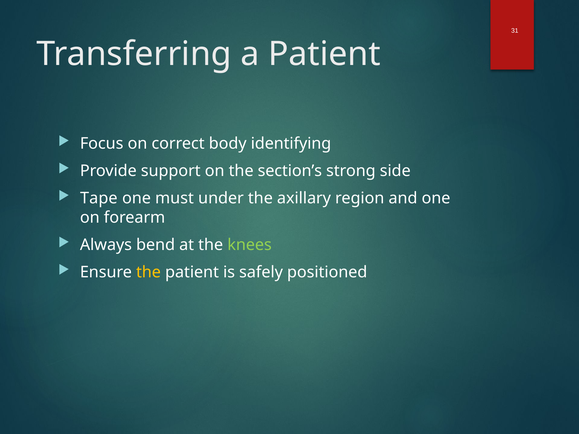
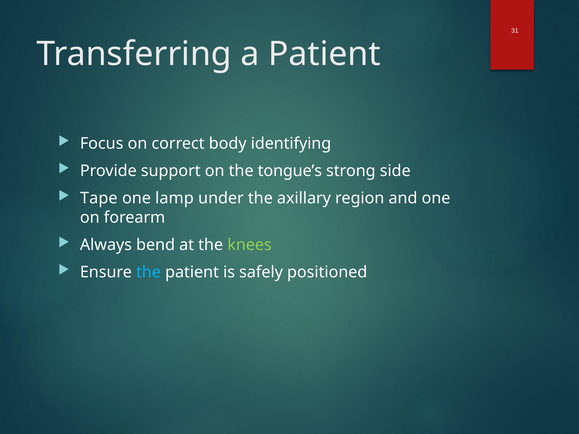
section’s: section’s -> tongue’s (290, 171)
must: must -> lamp (174, 198)
the colour: yellow -> light blue (148, 272)
